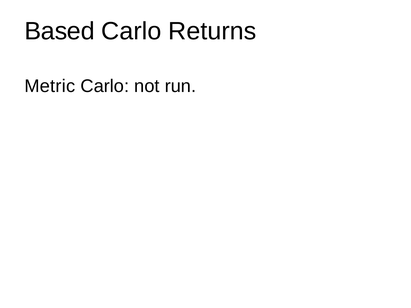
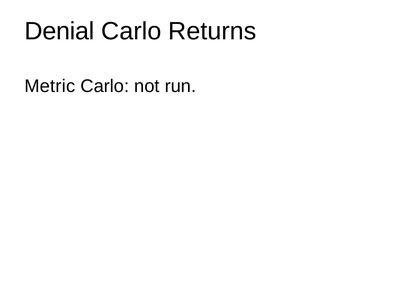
Based: Based -> Denial (60, 31)
